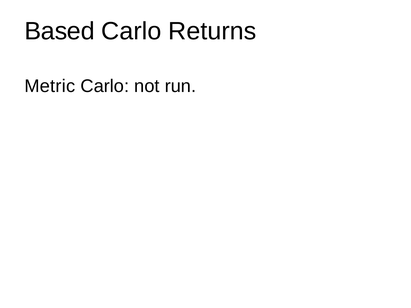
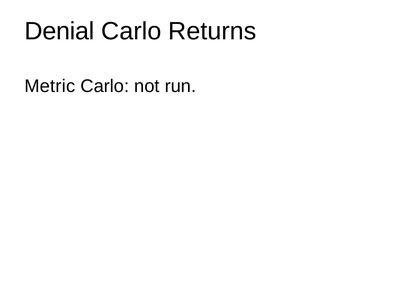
Based: Based -> Denial (60, 31)
